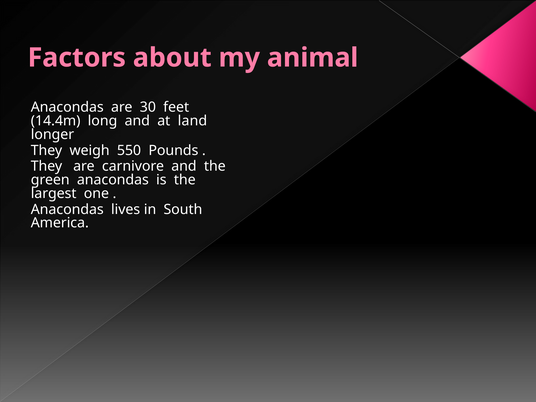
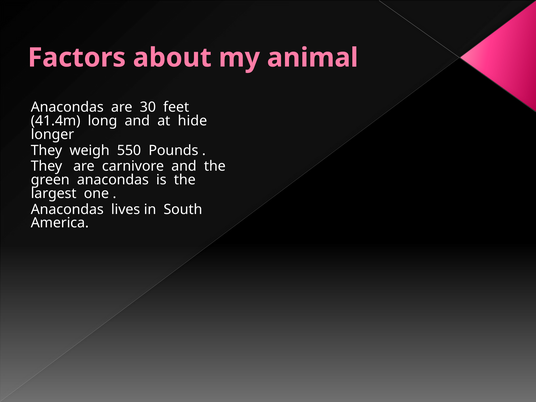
14.4m: 14.4m -> 41.4m (56, 121)
land: land -> hide (192, 121)
